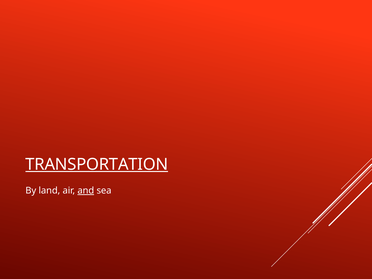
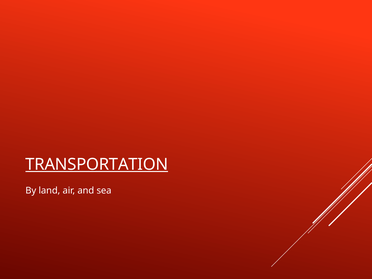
and underline: present -> none (86, 191)
